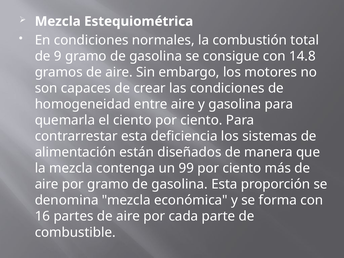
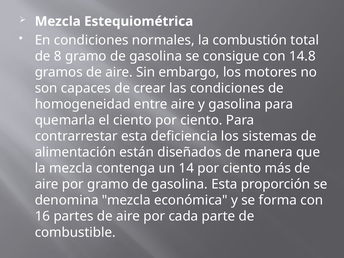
9: 9 -> 8 (58, 56)
99: 99 -> 14 (186, 168)
